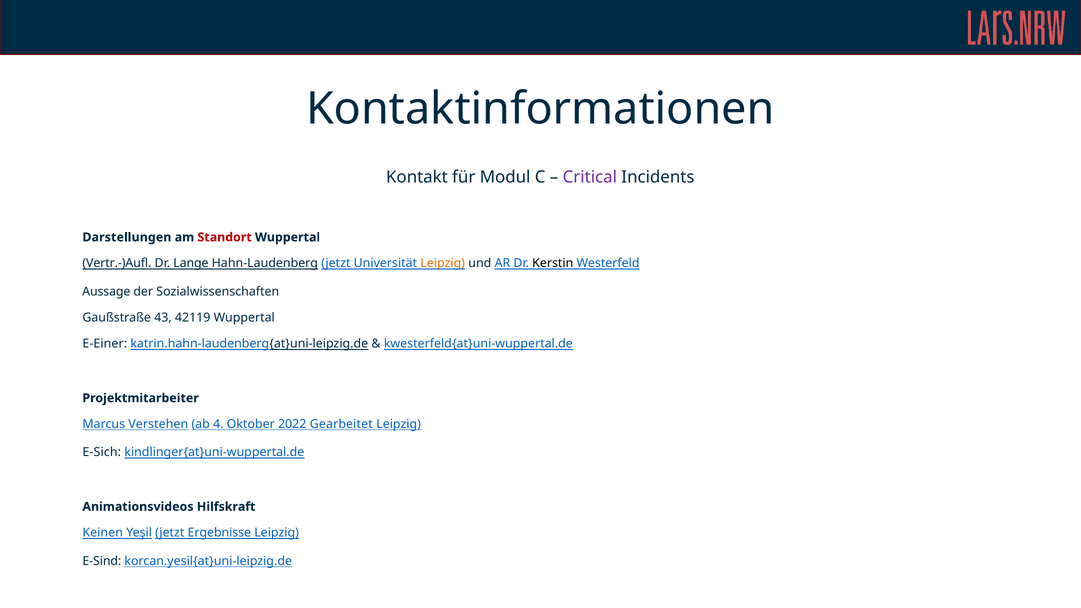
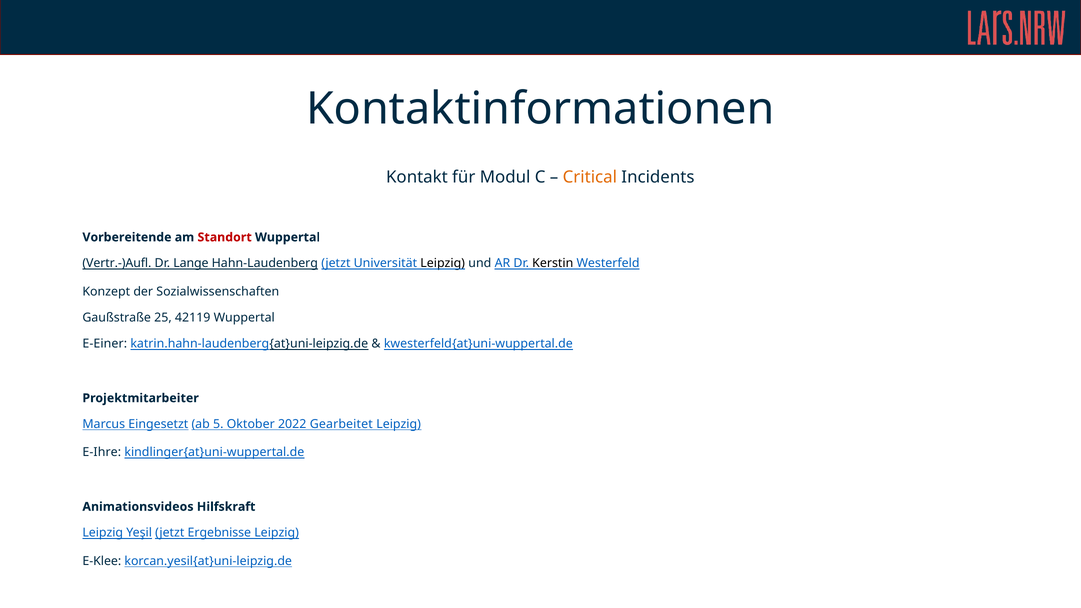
Critical colour: purple -> orange (590, 177)
Darstellungen: Darstellungen -> Vorbereitende (127, 237)
Leipzig colour: orange -> black (443, 263)
Aussage: Aussage -> Konzept (106, 292)
43: 43 -> 25 (163, 318)
Verstehen: Verstehen -> Eingesetzt (158, 424)
4: 4 -> 5 (218, 424)
E-Sich: E-Sich -> E-Ihre (102, 452)
Keinen: Keinen -> Leipzig (103, 533)
E-Sind: E-Sind -> E-Klee (102, 561)
